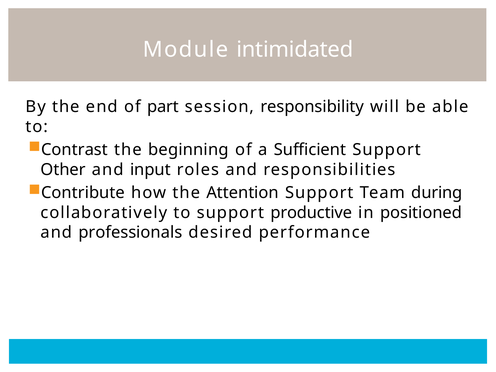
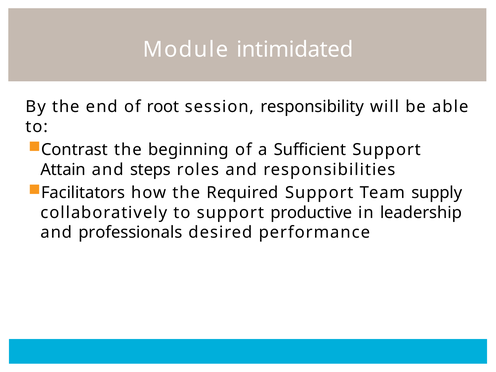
part: part -> root (163, 107)
Other: Other -> Attain (63, 170)
input: input -> steps (150, 170)
Contribute: Contribute -> Facilitators (83, 193)
Attention: Attention -> Required (242, 193)
during: during -> supply (437, 193)
positioned: positioned -> leadership (421, 213)
